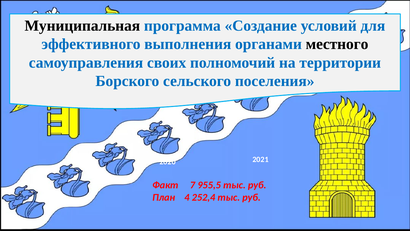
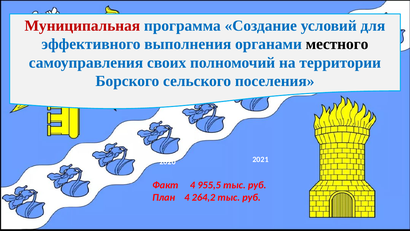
Муниципальная colour: black -> red (82, 26)
Факт 7: 7 -> 4 (193, 185)
252,4: 252,4 -> 264,2 (204, 197)
